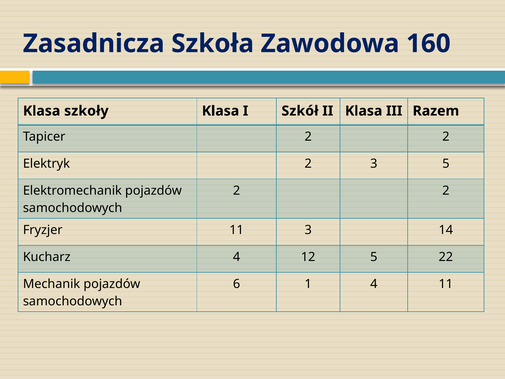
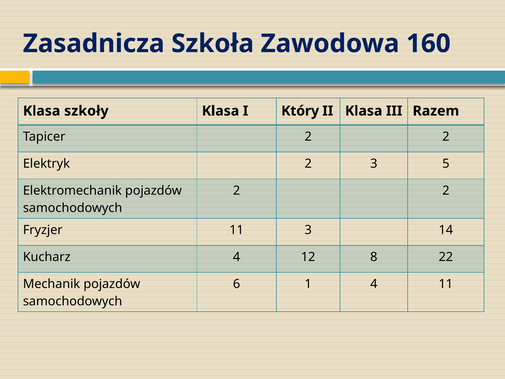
Szkół: Szkół -> Który (300, 111)
12 5: 5 -> 8 (374, 257)
